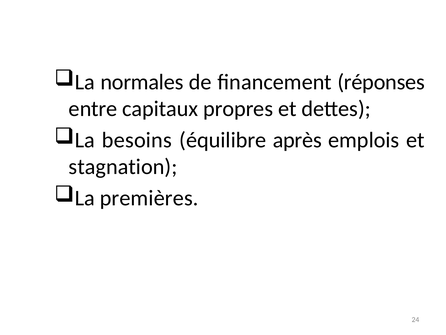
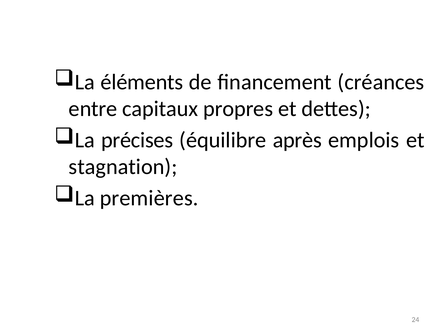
normales: normales -> éléments (142, 82)
réponses: réponses -> créances (381, 82)
besoins: besoins -> précises (137, 140)
